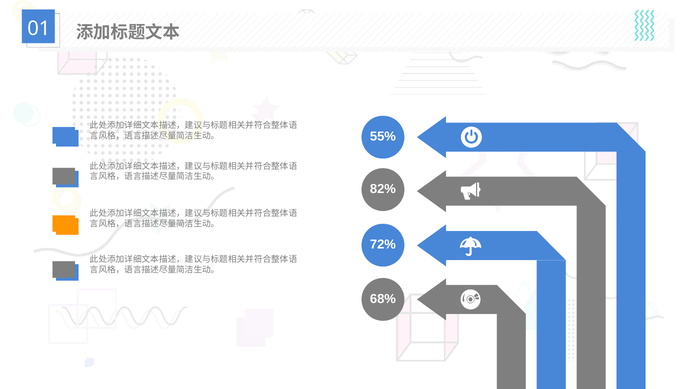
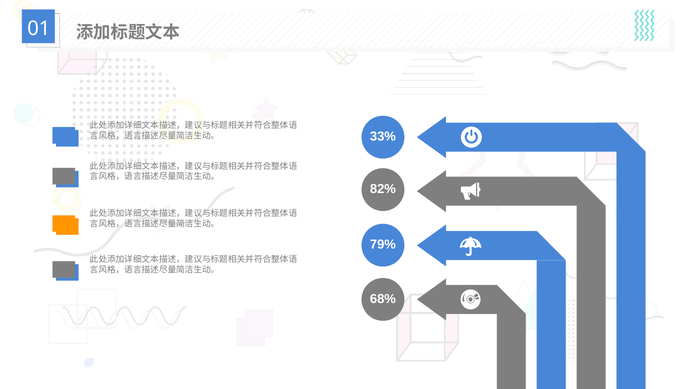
55%: 55% -> 33% (383, 137)
72%: 72% -> 79% (383, 245)
